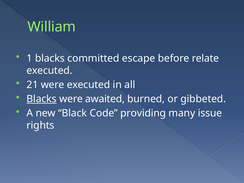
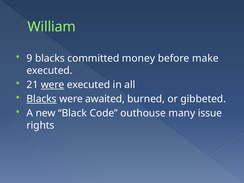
1: 1 -> 9 (29, 58)
escape: escape -> money (139, 58)
relate: relate -> make (205, 58)
were underline: none -> present (53, 85)
providing: providing -> outhouse (143, 113)
